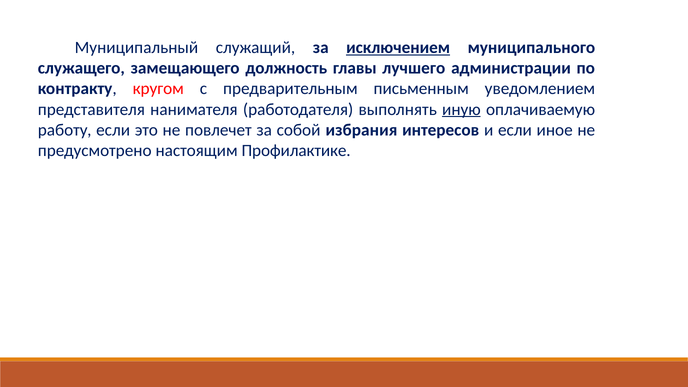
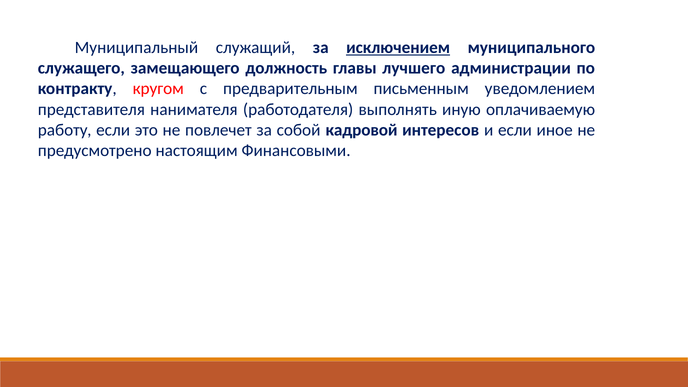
иную underline: present -> none (461, 109)
избрания: избрания -> кадровой (362, 130)
Профилактике: Профилактике -> Финансовыми (296, 151)
